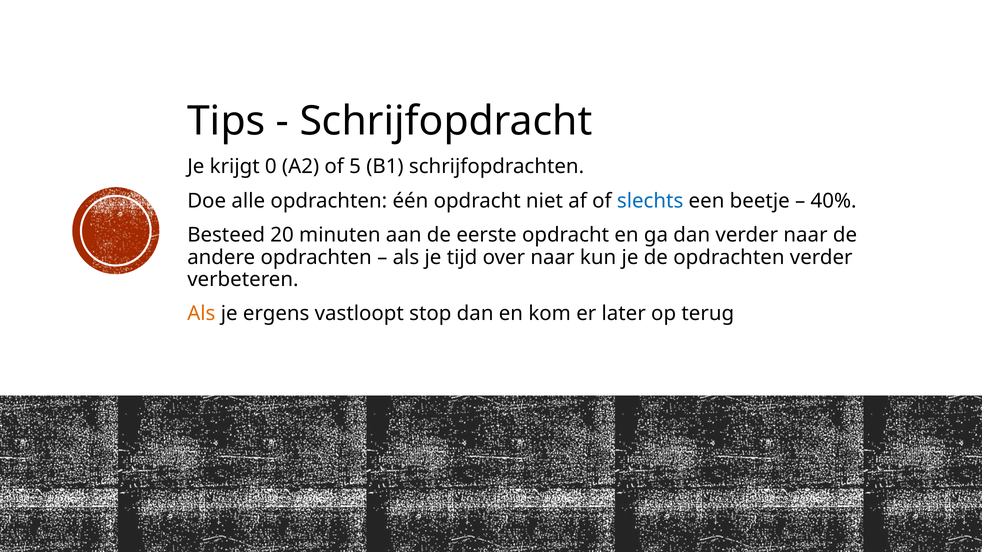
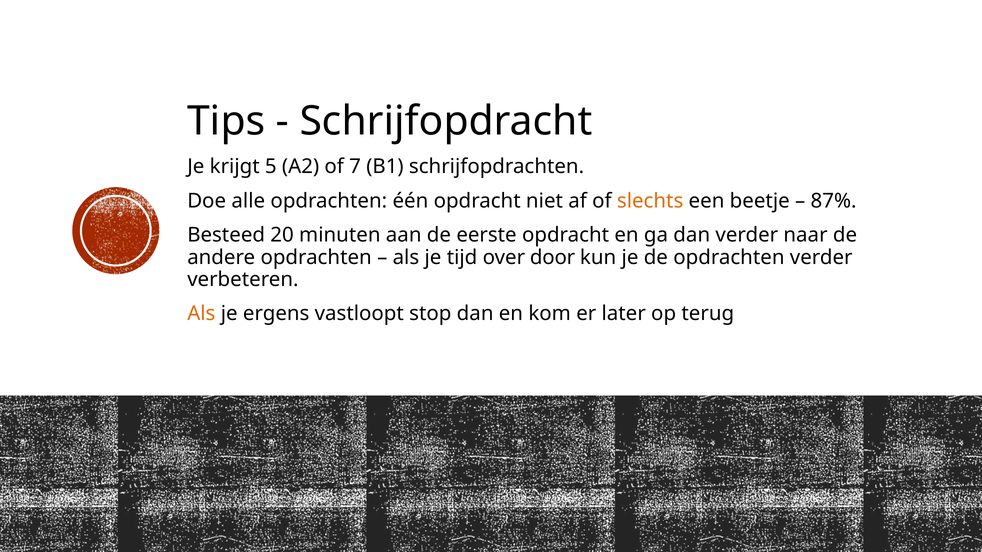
0: 0 -> 5 (271, 167)
5: 5 -> 7 (355, 167)
slechts colour: blue -> orange (650, 201)
40%: 40% -> 87% (834, 201)
over naar: naar -> door (553, 257)
